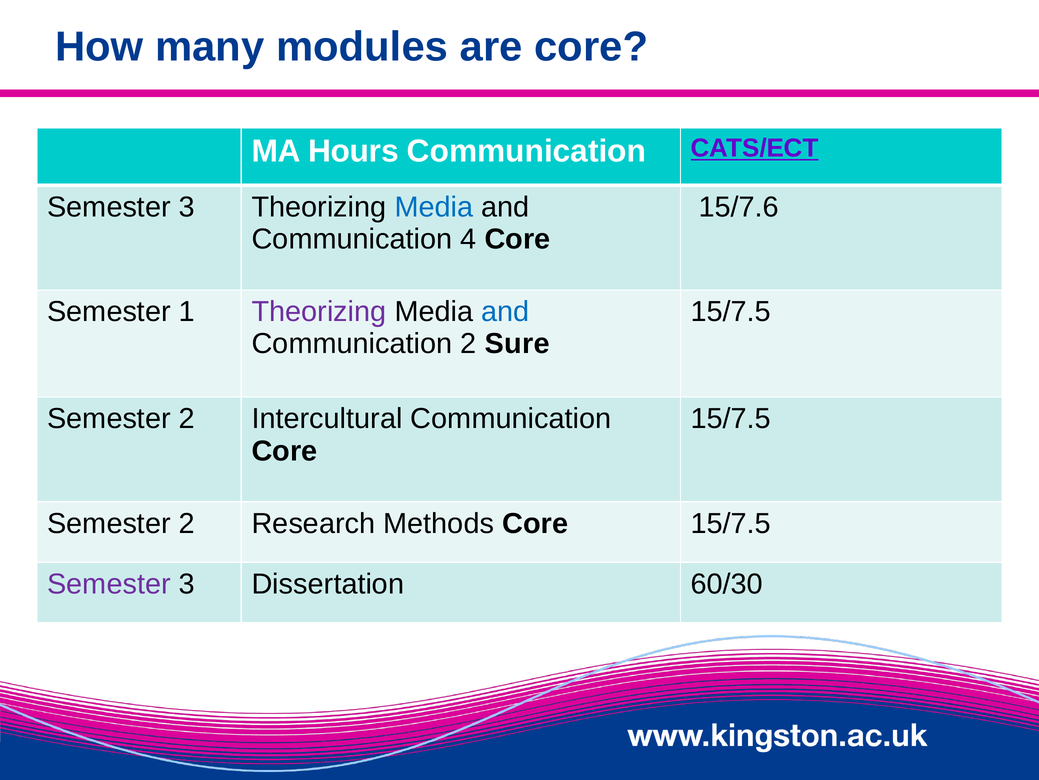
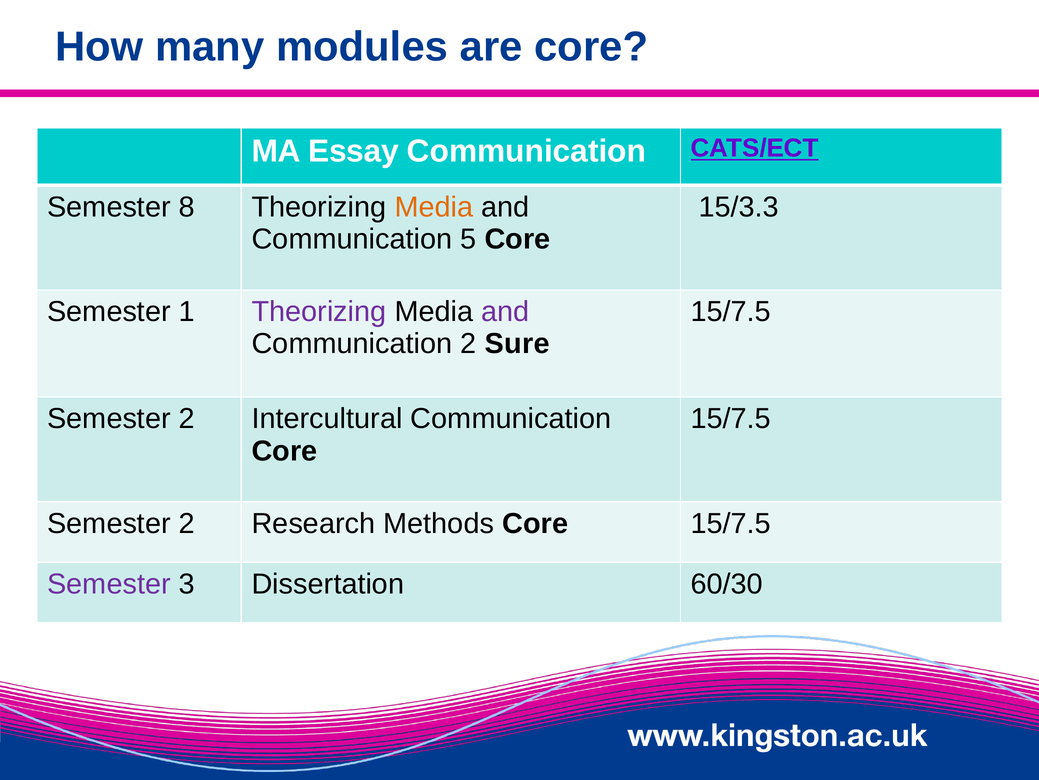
Hours: Hours -> Essay (353, 151)
3: 3 -> 8 (187, 207)
Media colour: blue -> orange (434, 207)
15/7.6: 15/7.6 -> 15/3.3 (739, 207)
4: 4 -> 5 (468, 239)
and colour: blue -> purple (505, 311)
